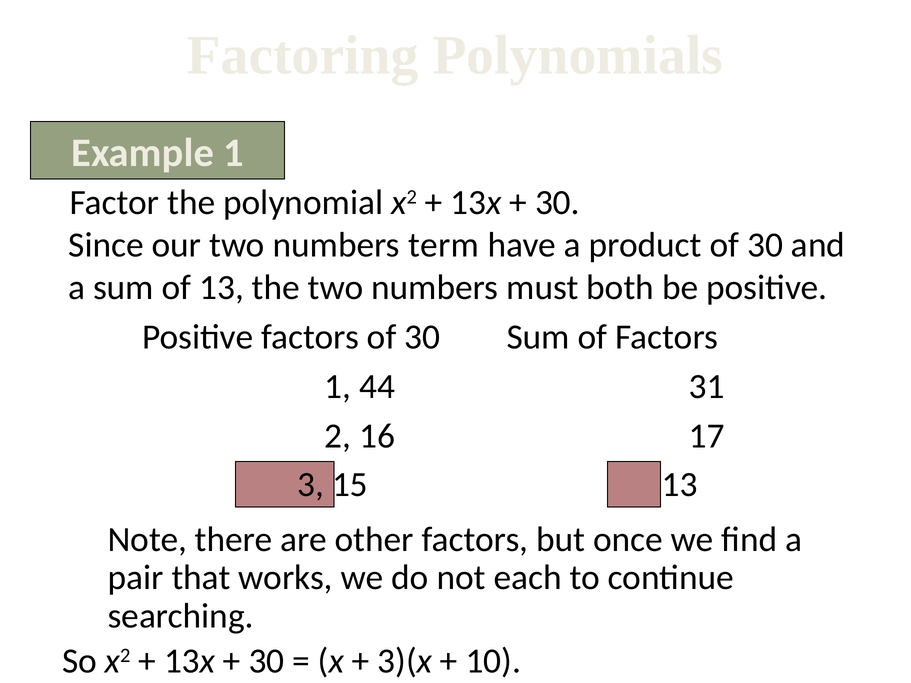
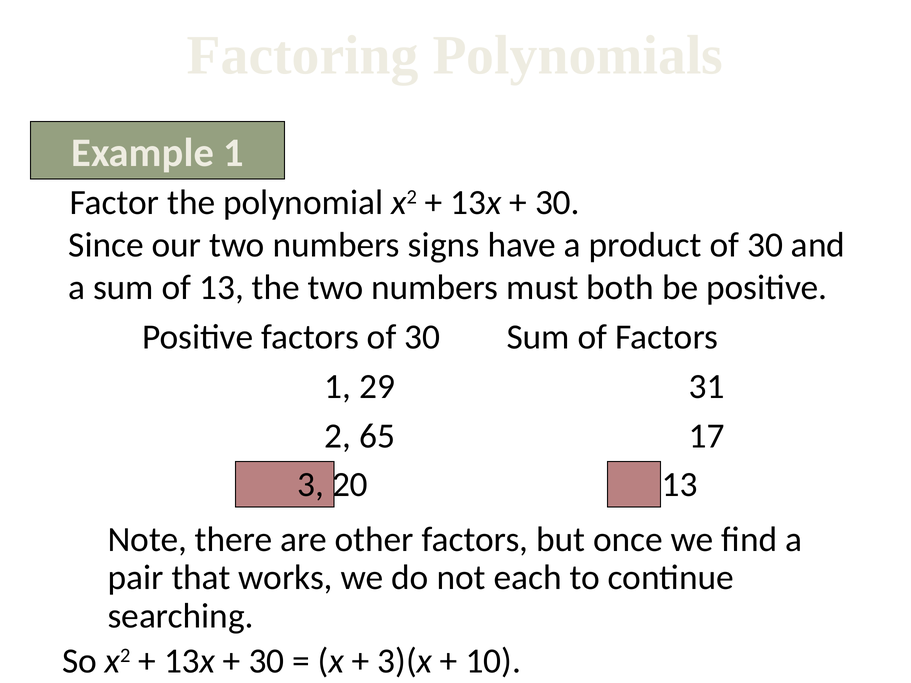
term: term -> signs (444, 245)
44: 44 -> 29 (377, 387)
16: 16 -> 65 (377, 436)
15: 15 -> 20 (350, 485)
